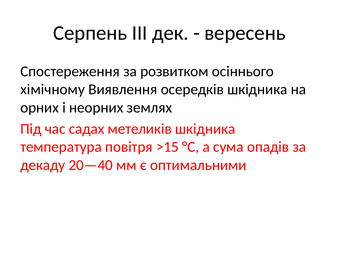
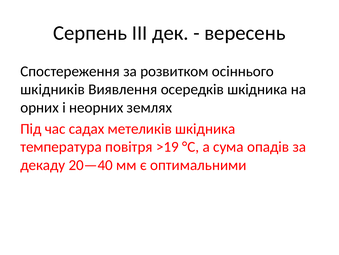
хімічному: хімічному -> шкідників (53, 89)
>15: >15 -> >19 (167, 147)
